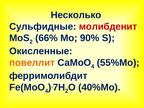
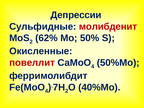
Несколько: Несколько -> Депрессии (76, 15)
66%: 66% -> 62% (46, 38)
90%: 90% -> 50% (90, 38)
повеллит colour: orange -> red (32, 63)
55%Mo: 55%Mo -> 50%Mo (118, 63)
